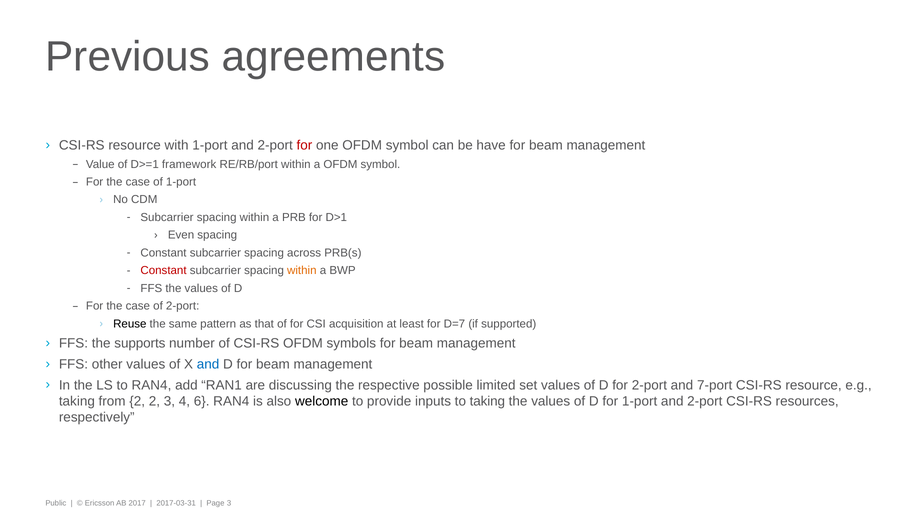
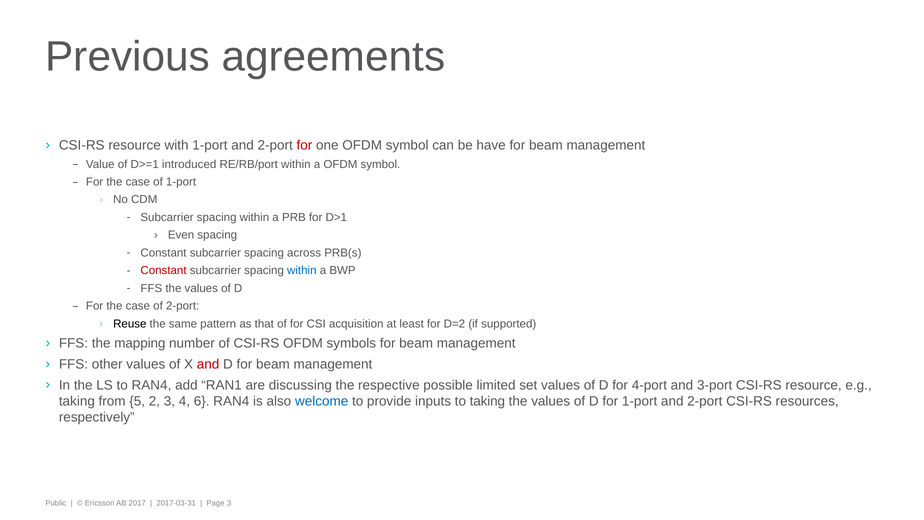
framework: framework -> introduced (189, 164)
within colour: orange -> blue (302, 270)
D=7: D=7 -> D=2 (454, 324)
supports: supports -> mapping (140, 343)
and colour: blue -> red (208, 364)
for 2-port: 2-port -> 4-port (649, 385)
7-port: 7-port -> 3-port (715, 385)
from 2: 2 -> 5 (137, 401)
welcome colour: black -> blue (322, 401)
